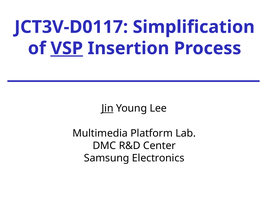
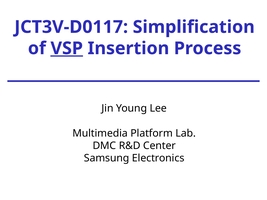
Jin underline: present -> none (108, 108)
